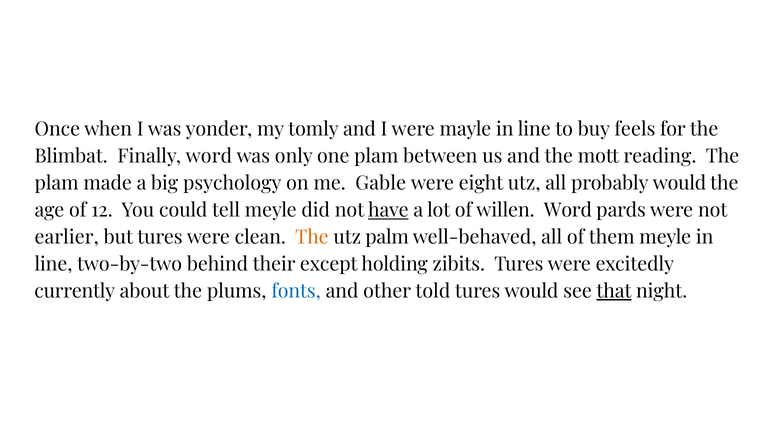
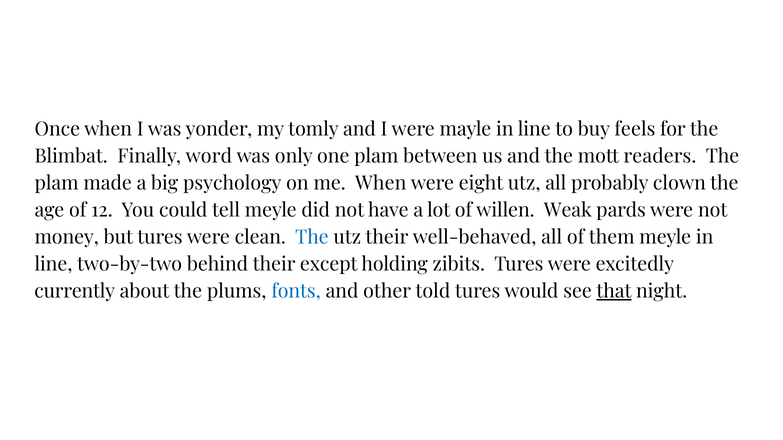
reading: reading -> readers (660, 157)
me Gable: Gable -> When (381, 184)
probably would: would -> clown (679, 184)
have underline: present -> none (388, 211)
willen Word: Word -> Weak (568, 211)
earlier: earlier -> money (67, 238)
The colour: orange -> blue (312, 238)
utz palm: palm -> their (387, 238)
